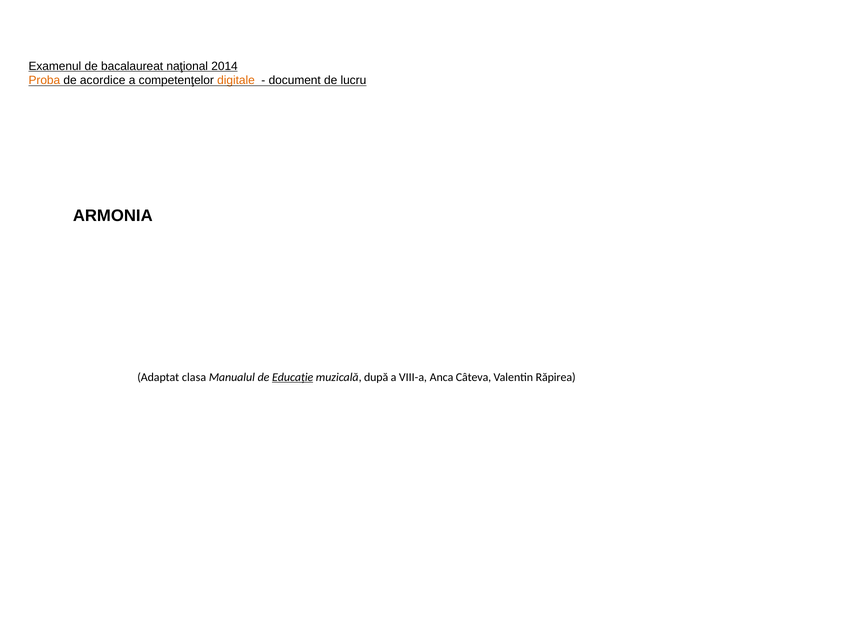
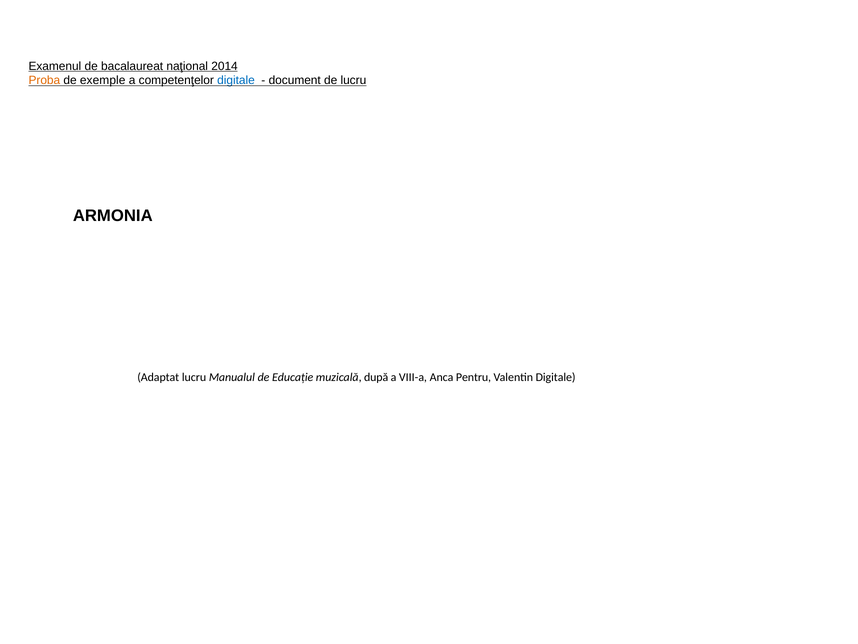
acordice: acordice -> exemple (103, 80)
digitale colour: orange -> blue (236, 80)
Adaptat clasa: clasa -> lucru (194, 377)
Educație underline: present -> none (293, 377)
Câteva: Câteva -> Pentru (474, 377)
Valentin Răpirea: Răpirea -> Digitale (556, 377)
